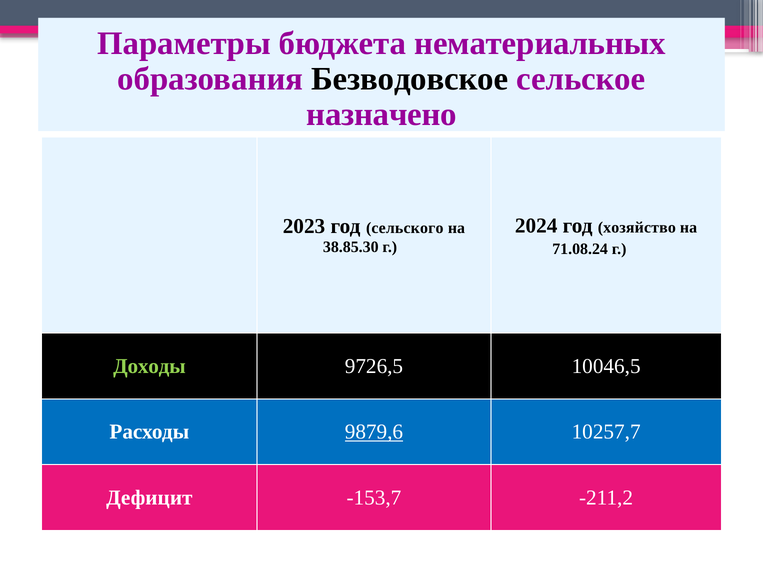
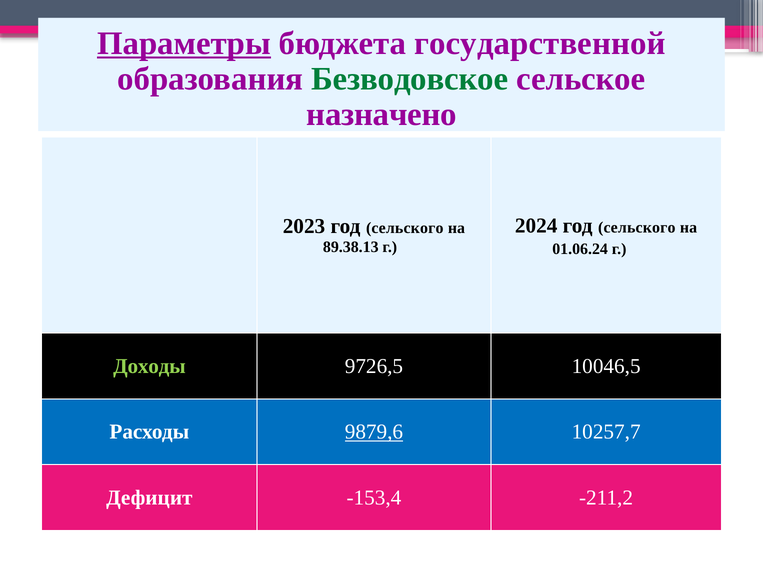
Параметры underline: none -> present (184, 44)
нематериальных: нематериальных -> государственной (540, 44)
Безводовское colour: black -> green (410, 79)
2024 год хозяйство: хозяйство -> сельского (637, 228)
38.85.30: 38.85.30 -> 89.38.13 (351, 247)
71.08.24: 71.08.24 -> 01.06.24 (580, 249)
-153,7: -153,7 -> -153,4 (374, 498)
